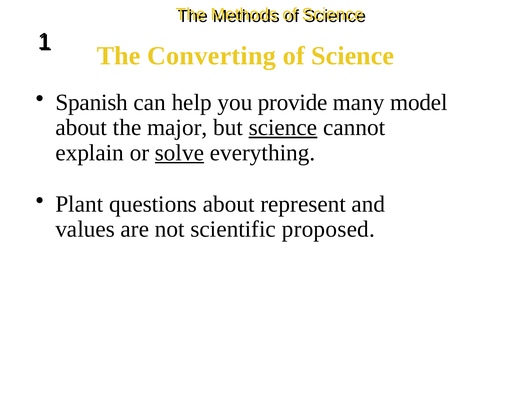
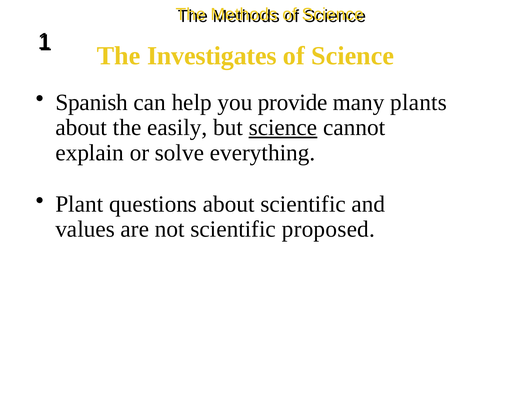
Converting: Converting -> Investigates (212, 56)
model: model -> plants (419, 102)
major: major -> easily (177, 128)
solve underline: present -> none (179, 153)
about represent: represent -> scientific (303, 204)
